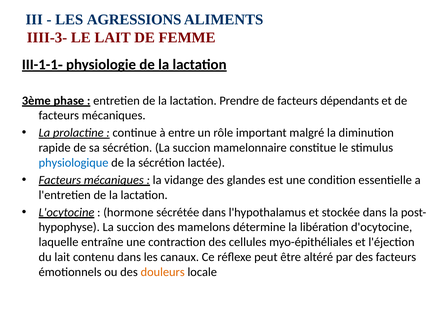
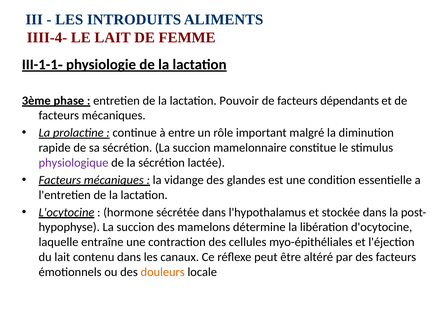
AGRESSIONS: AGRESSIONS -> INTRODUITS (134, 20)
IIII-3‑: IIII-3‑ -> IIII-4‑ (47, 37)
Prendre: Prendre -> Pouvoir (239, 100)
physiologique colour: blue -> purple (74, 162)
